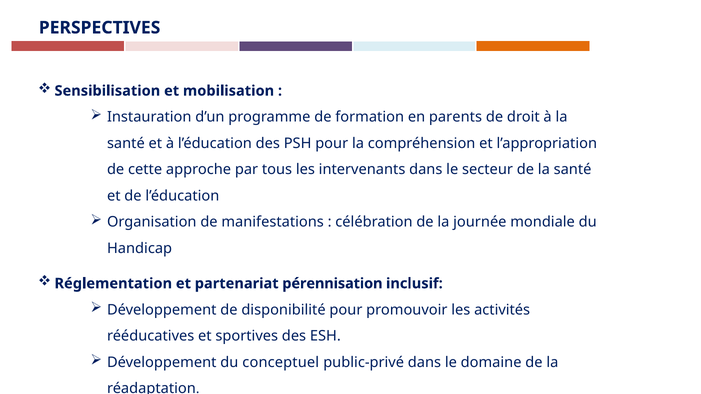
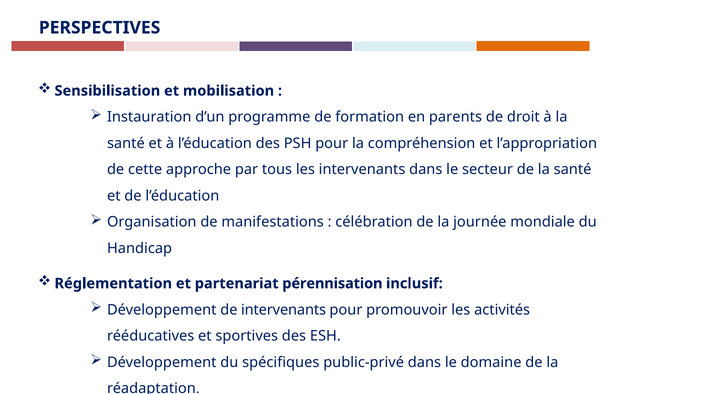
de disponibilité: disponibilité -> intervenants (284, 310)
conceptuel: conceptuel -> spécifiques (281, 363)
